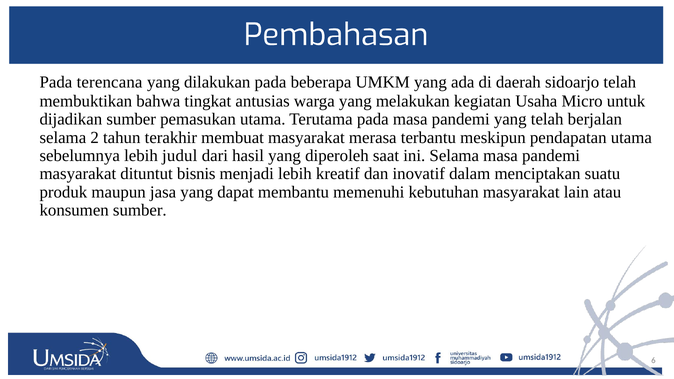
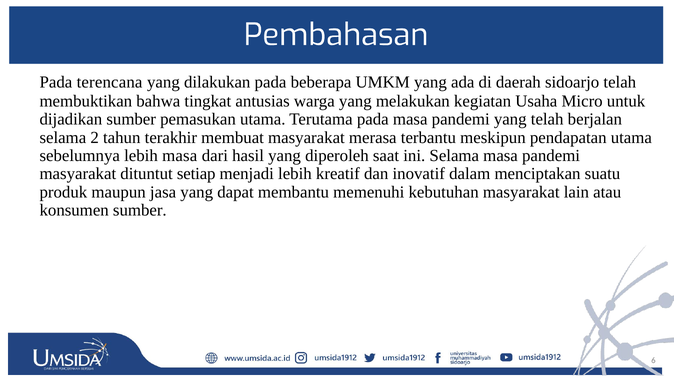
lebih judul: judul -> masa (180, 156)
bisnis: bisnis -> setiap (196, 174)
